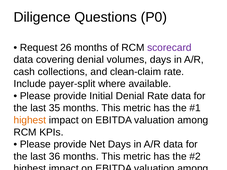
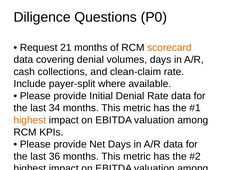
26: 26 -> 21 (66, 48)
scorecard colour: purple -> orange (169, 48)
35: 35 -> 34 (55, 108)
